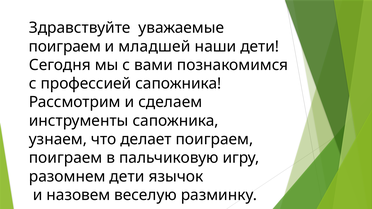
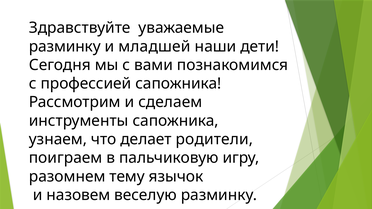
поиграем: поиграем -> разминку (65, 46)
делает поиграем: поиграем -> родители (214, 139)
разомнем дети: дети -> тему (127, 177)
